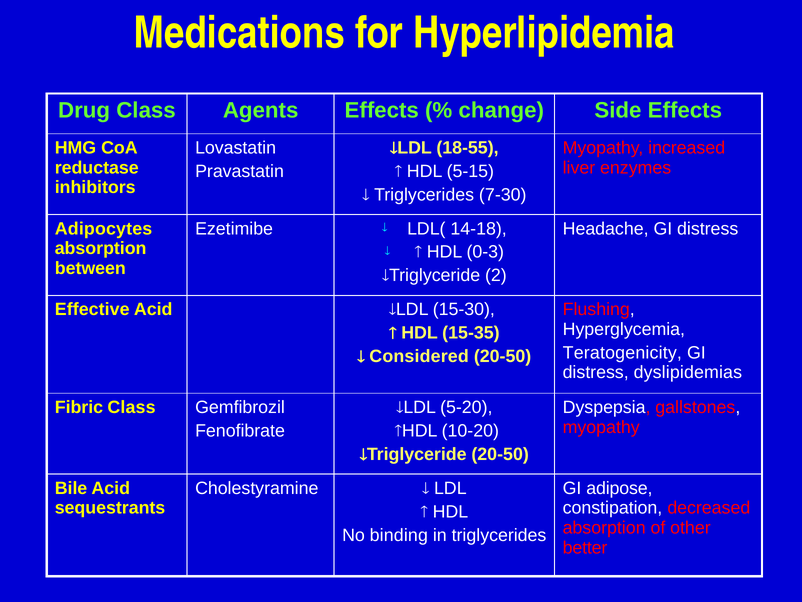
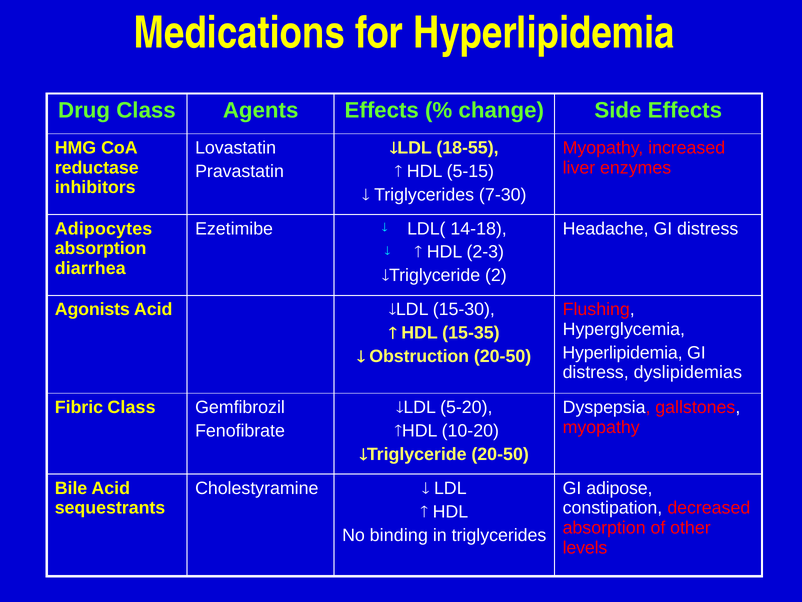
0-3: 0-3 -> 2-3 (485, 252)
between: between -> diarrhea (90, 268)
Effective: Effective -> Agonists (92, 309)
Teratogenicity: Teratogenicity -> Hyperlipidemia (623, 352)
Considered: Considered -> Obstruction (419, 356)
better: better -> levels (585, 547)
